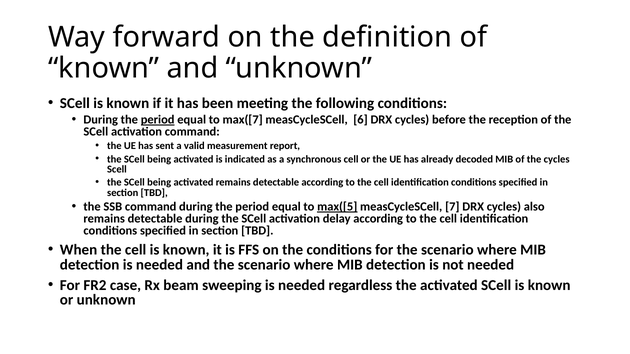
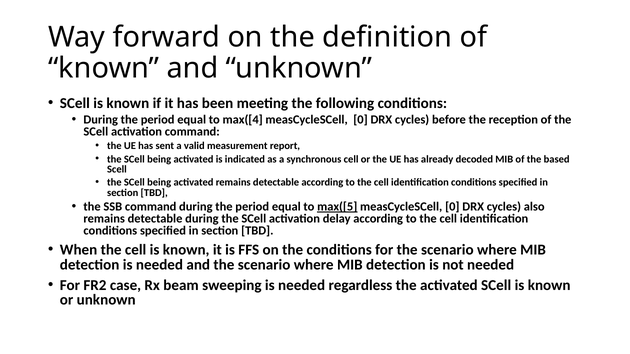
period underline: present -> none (158, 120)
max([7: max([7 -> max([4 (243, 120)
6: 6 -> 0 (361, 120)
the cycles: cycles -> based (557, 159)
7: 7 -> 0 (452, 207)
